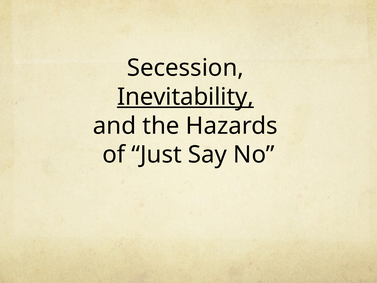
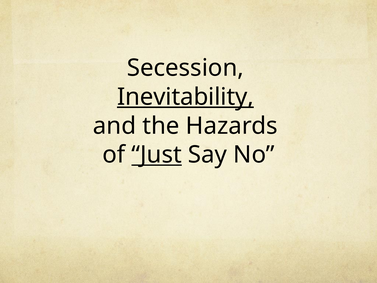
Just underline: none -> present (157, 155)
